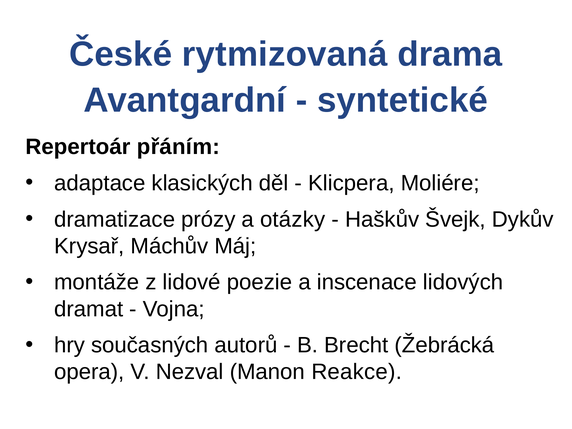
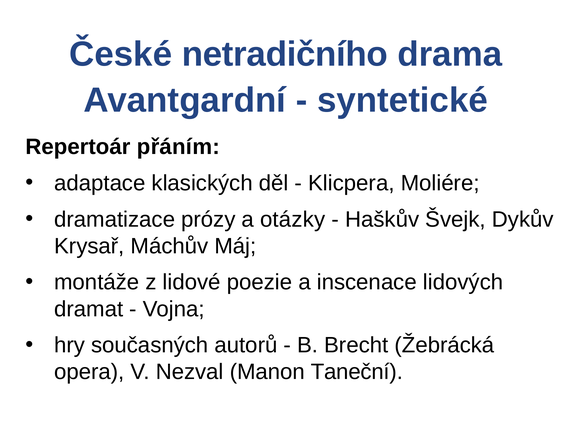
rytmizovaná: rytmizovaná -> netradičního (285, 54)
Reakce: Reakce -> Taneční (357, 372)
